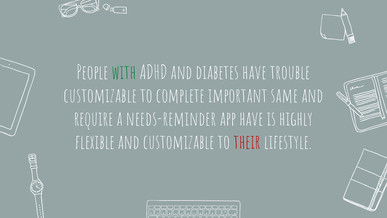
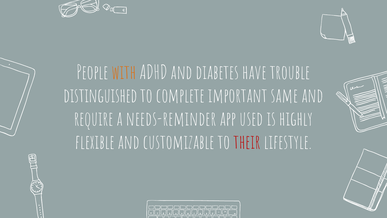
with colour: green -> orange (124, 73)
customizable: customizable -> distinguished (100, 96)
app have: have -> used (251, 119)
